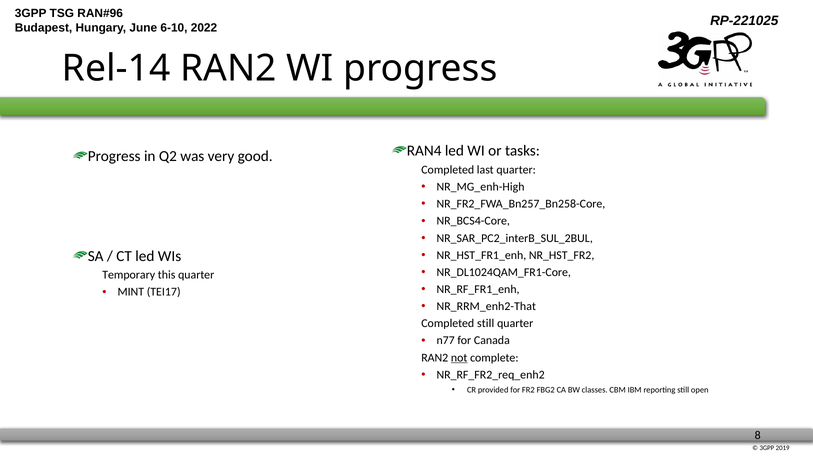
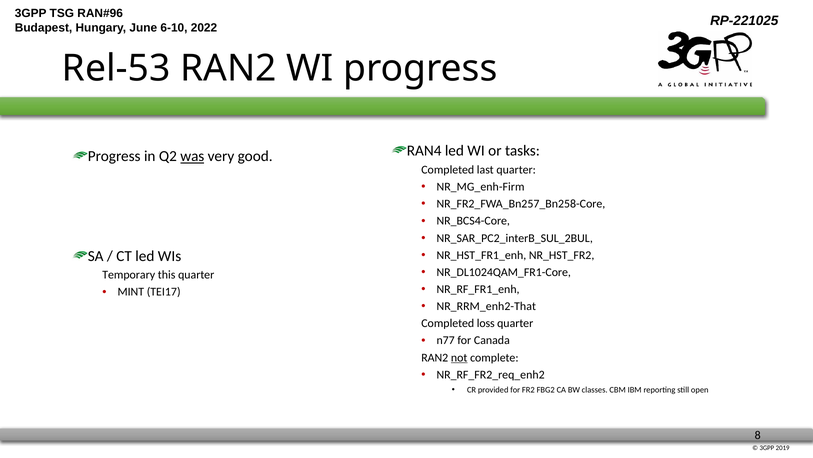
Rel-14: Rel-14 -> Rel-53 (116, 68)
was underline: none -> present (192, 156)
NR_MG_enh-High: NR_MG_enh-High -> NR_MG_enh-Firm (481, 187)
Completed still: still -> loss (486, 323)
